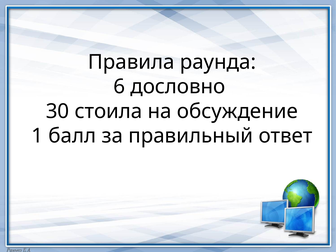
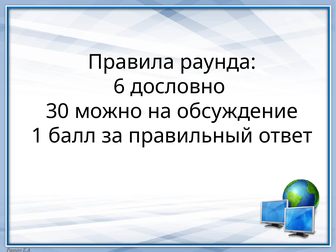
стоила: стоила -> можно (108, 111)
